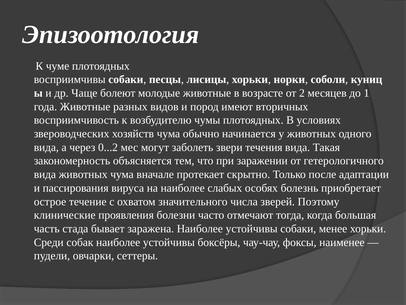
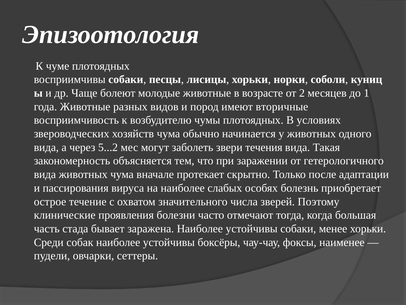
вторичных: вторичных -> вторичные (282, 107)
0...2: 0...2 -> 5...2 (108, 147)
